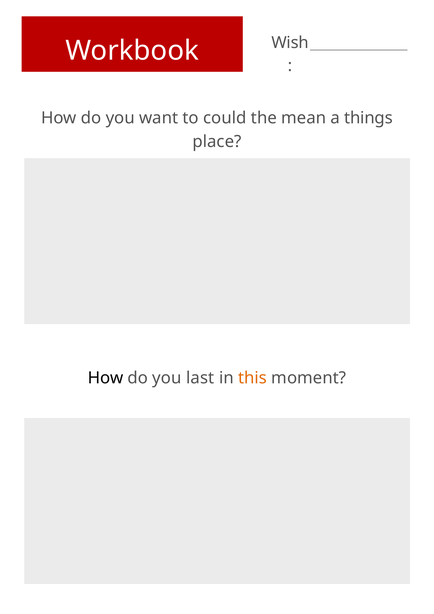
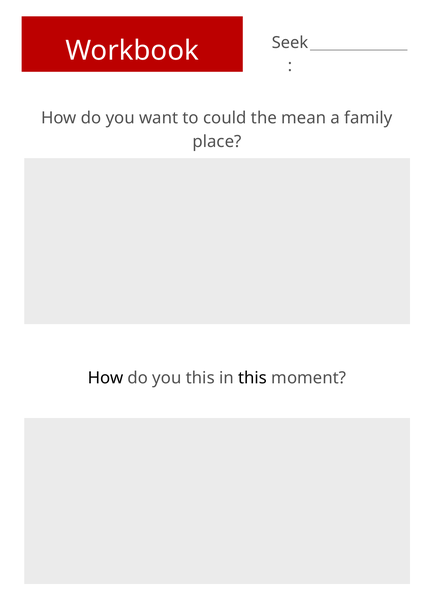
Wish: Wish -> Seek (290, 43)
things: things -> family (368, 118)
you last: last -> this (200, 378)
this colour: orange -> black (253, 378)
